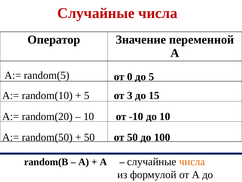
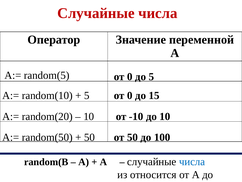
3: 3 -> 0 (130, 95)
числа colour: orange -> blue (192, 161)
формулой: формулой -> относится (153, 174)
